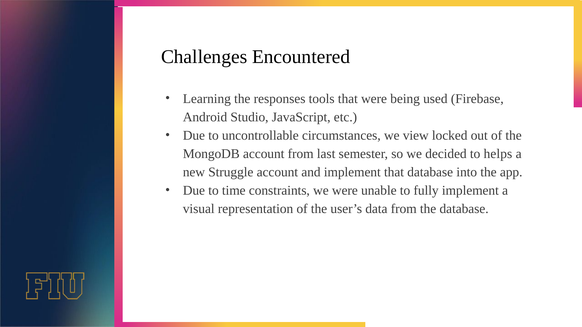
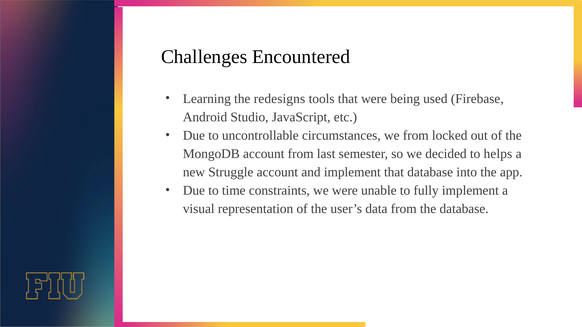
responses: responses -> redesigns (280, 99)
we view: view -> from (416, 136)
